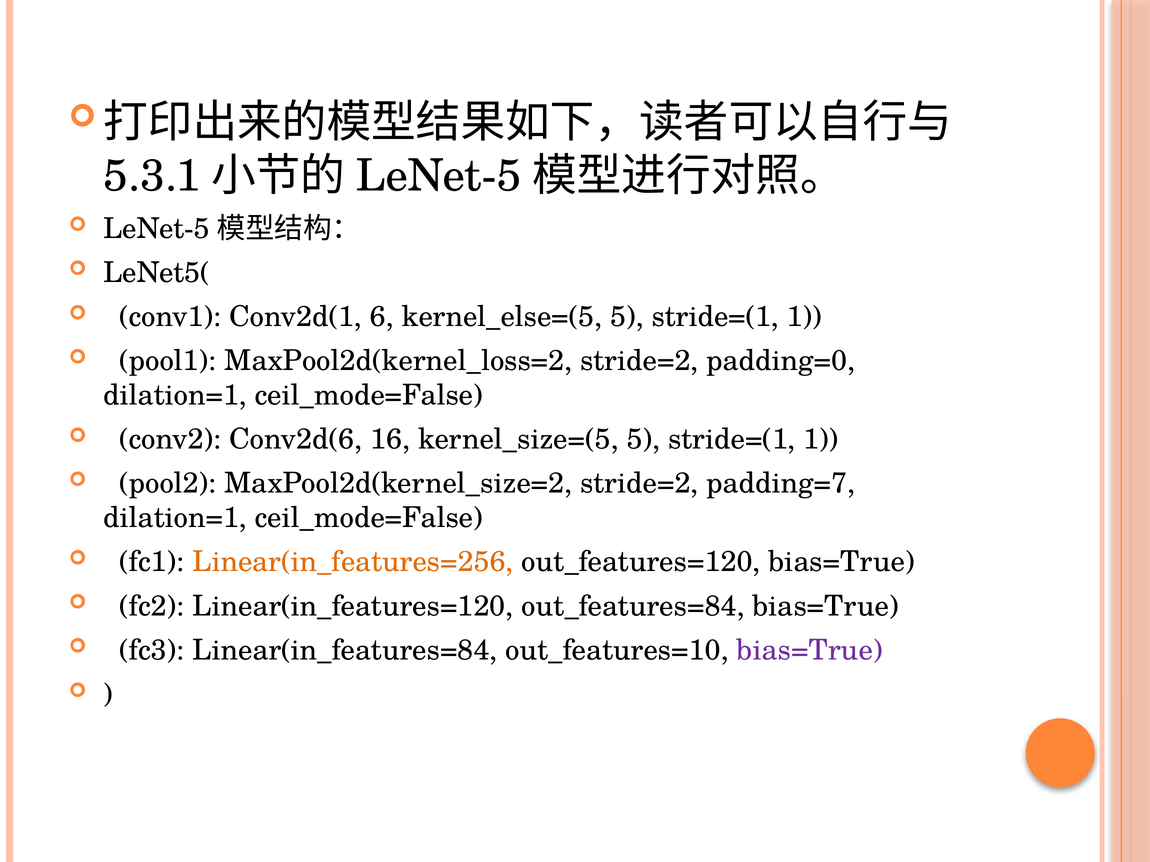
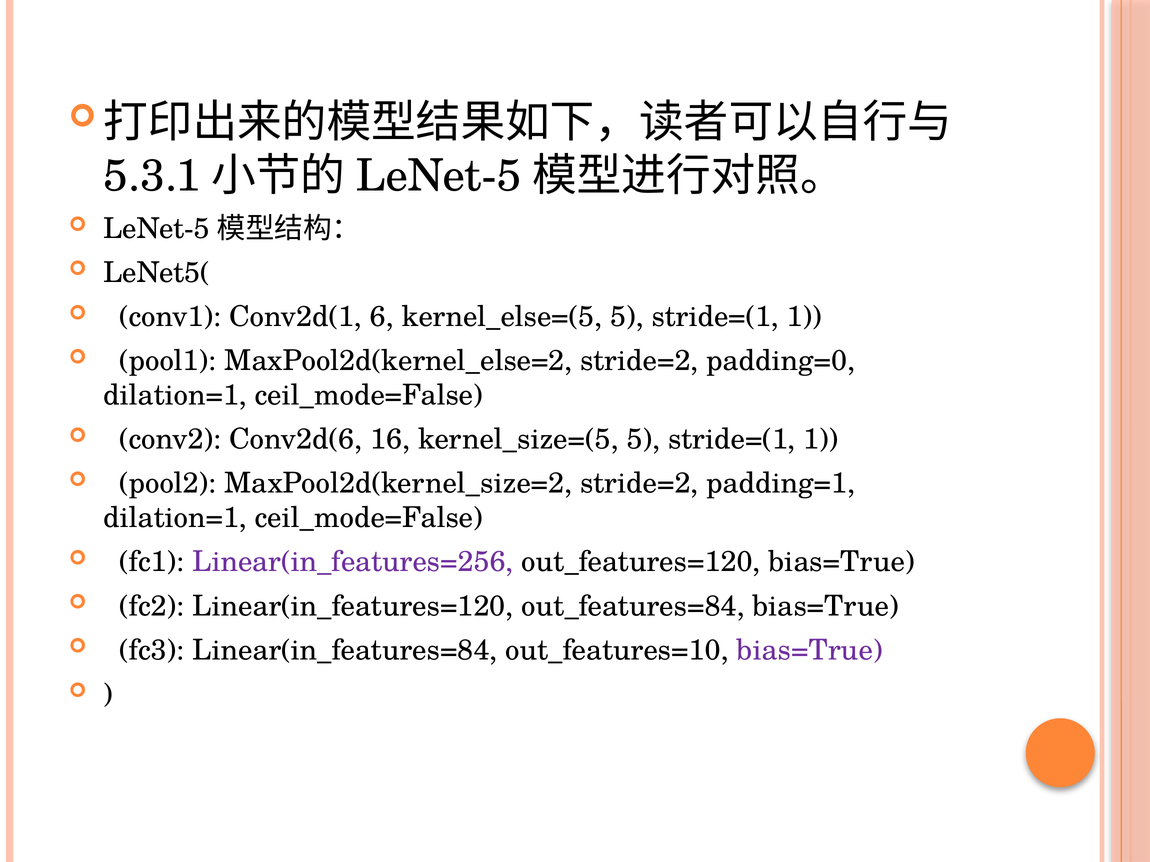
MaxPool2d(kernel_loss=2: MaxPool2d(kernel_loss=2 -> MaxPool2d(kernel_else=2 (398, 361)
padding=7: padding=7 -> padding=1 (781, 484)
Linear(in_features=256 colour: orange -> purple (353, 562)
